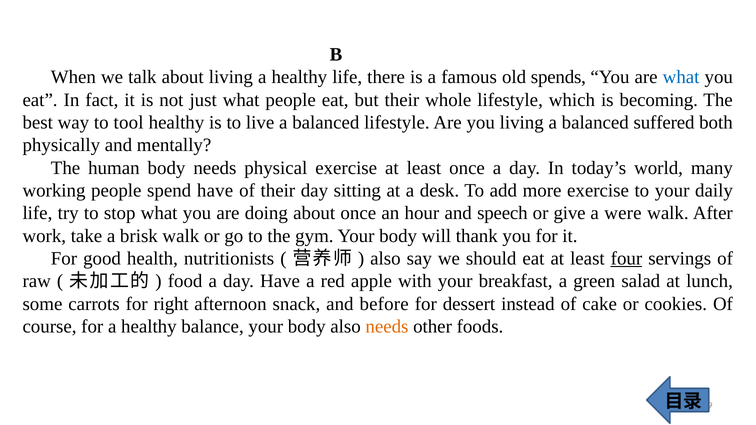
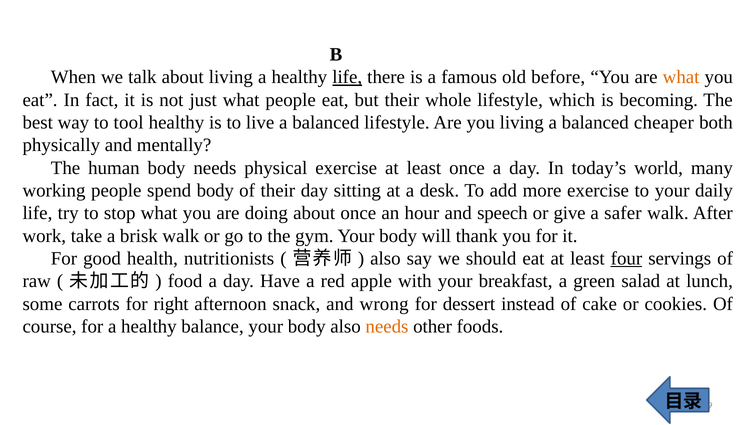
life underline: none -> present (347, 77)
spends: spends -> before (558, 77)
what colour: blue -> orange (681, 77)
suffered: suffered -> cheaper (664, 123)
spend have: have -> body (215, 191)
were: were -> safer (623, 213)
before: before -> wrong (384, 304)
